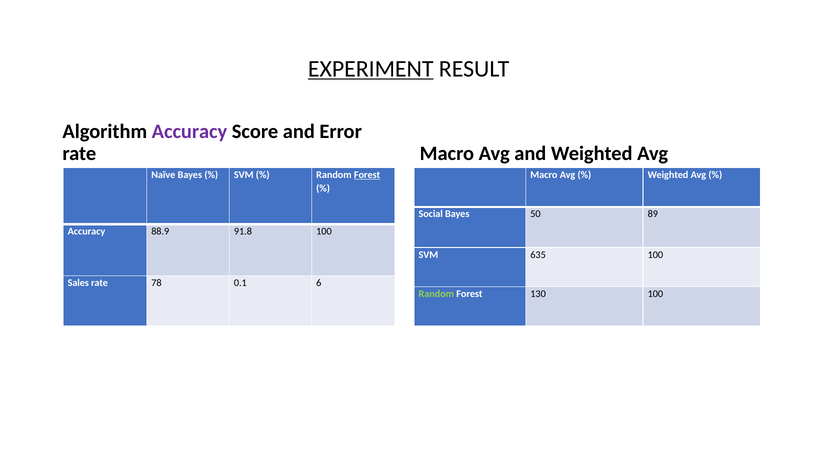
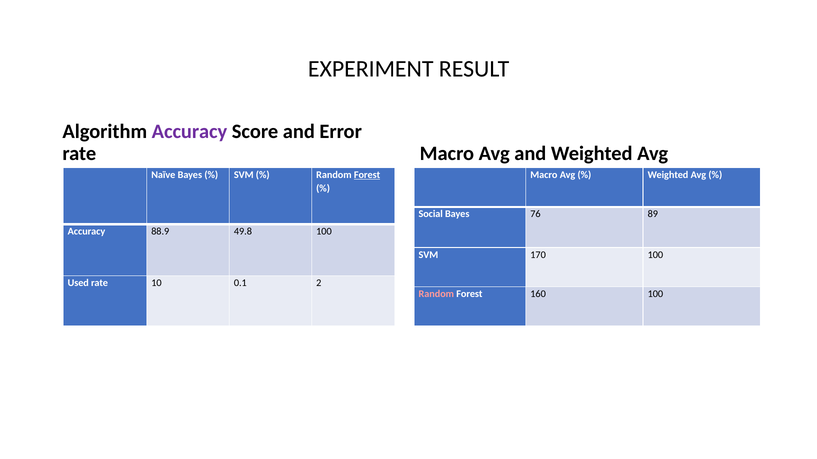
EXPERIMENT underline: present -> none (371, 69)
50: 50 -> 76 (535, 214)
91.8: 91.8 -> 49.8 (243, 232)
635: 635 -> 170 (538, 255)
Sales: Sales -> Used (78, 283)
78: 78 -> 10 (156, 283)
6: 6 -> 2 (319, 283)
Random colour: light green -> pink (436, 294)
130: 130 -> 160 (538, 294)
